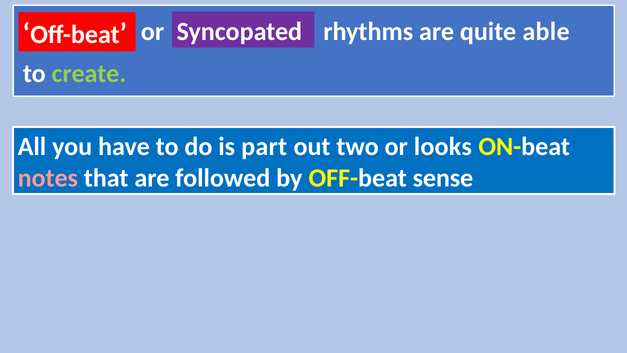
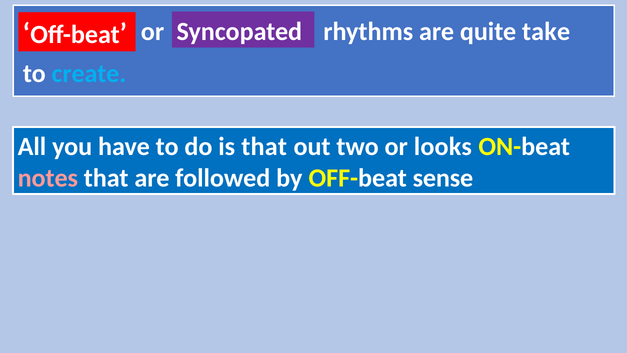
able: able -> take (546, 31)
create colour: light green -> light blue (89, 74)
is part: part -> that (264, 146)
